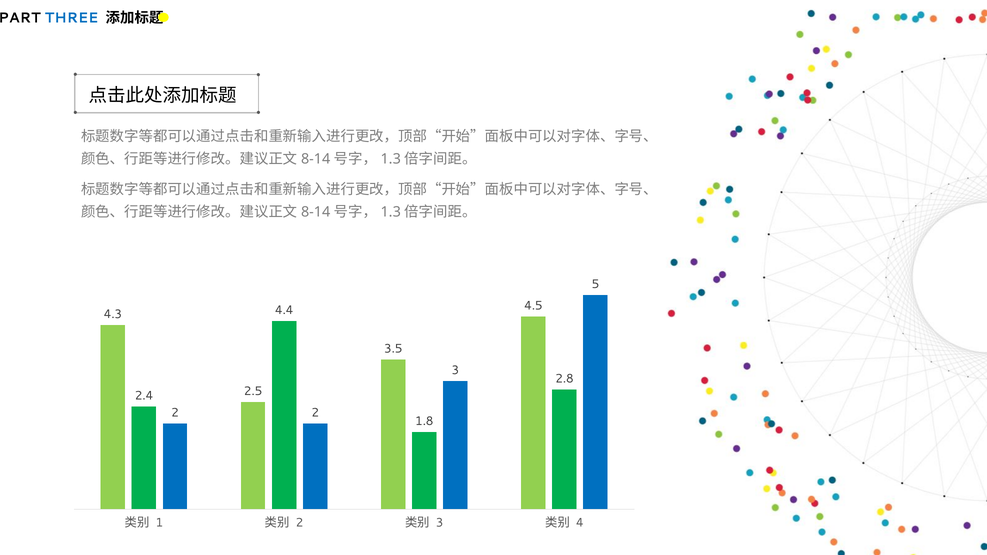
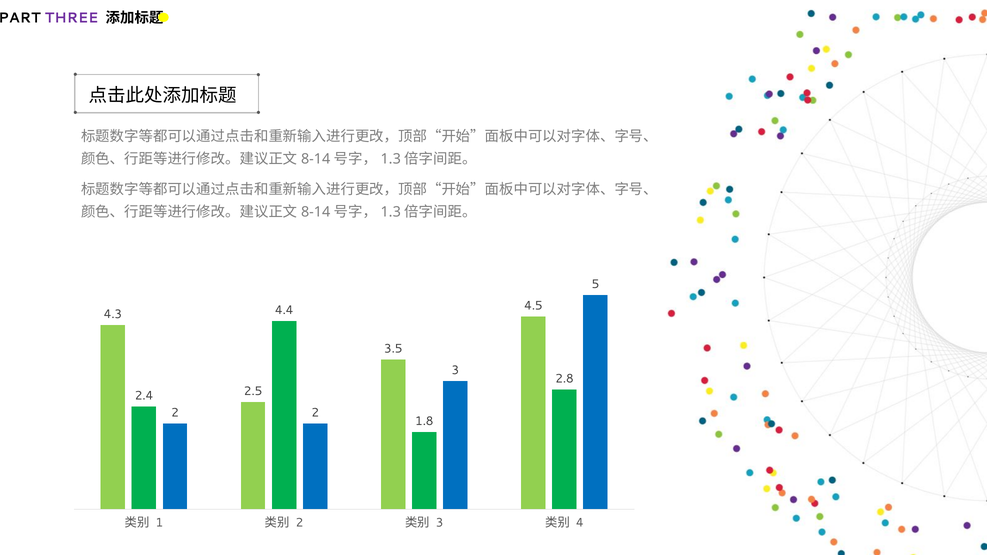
THREE colour: blue -> purple (72, 18)
